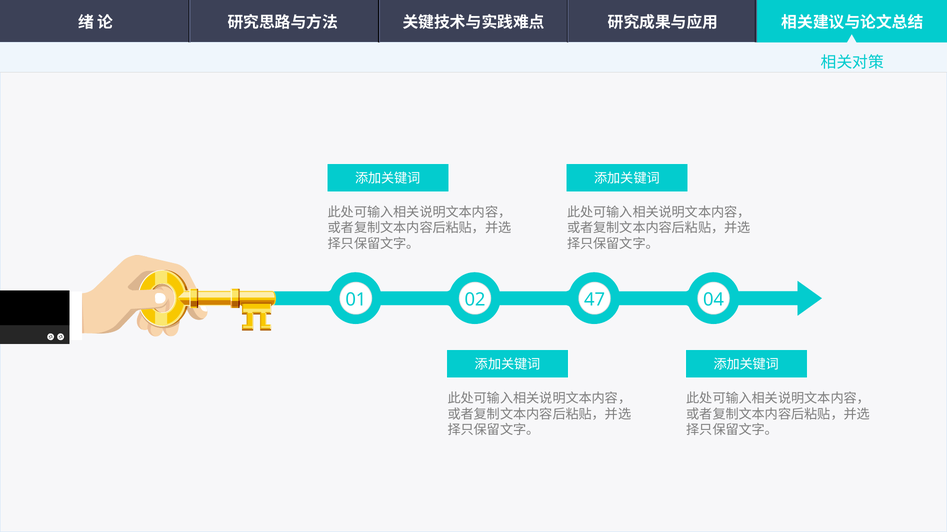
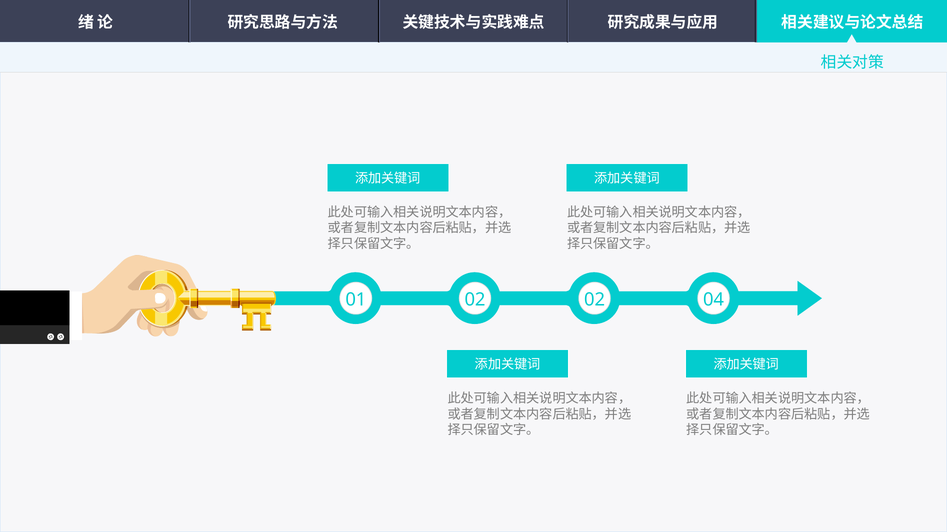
02 47: 47 -> 02 (595, 300)
